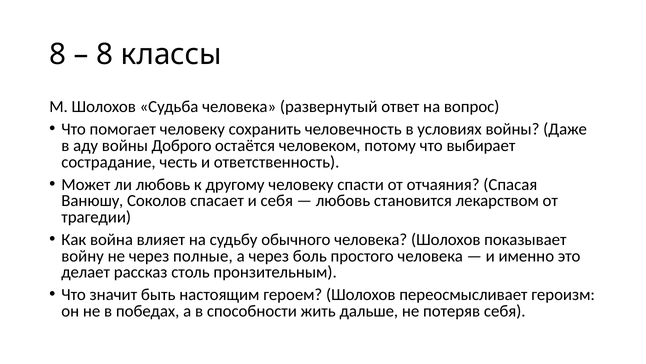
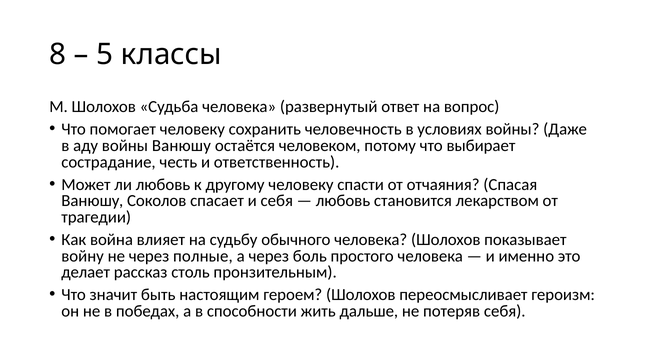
8: 8 -> 5 (105, 54)
войны Доброго: Доброго -> Ванюшу (181, 145)
